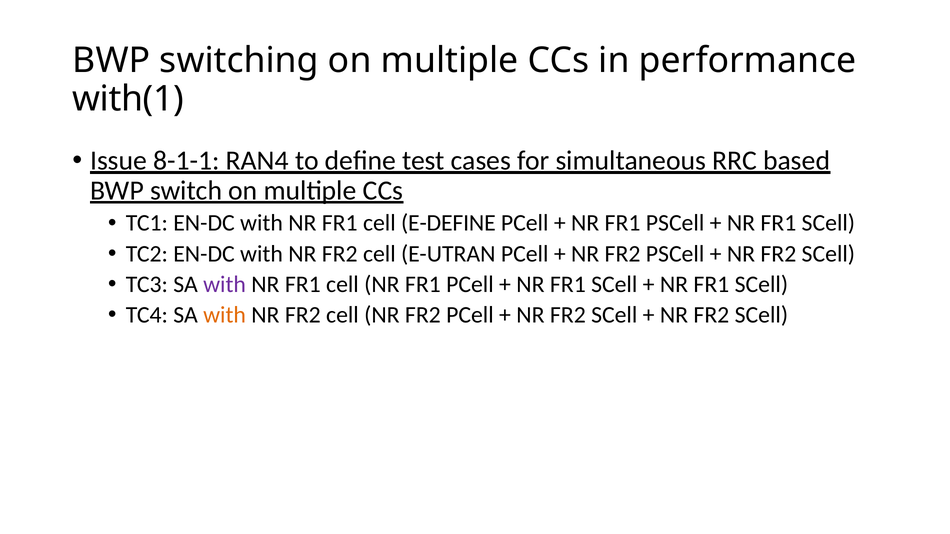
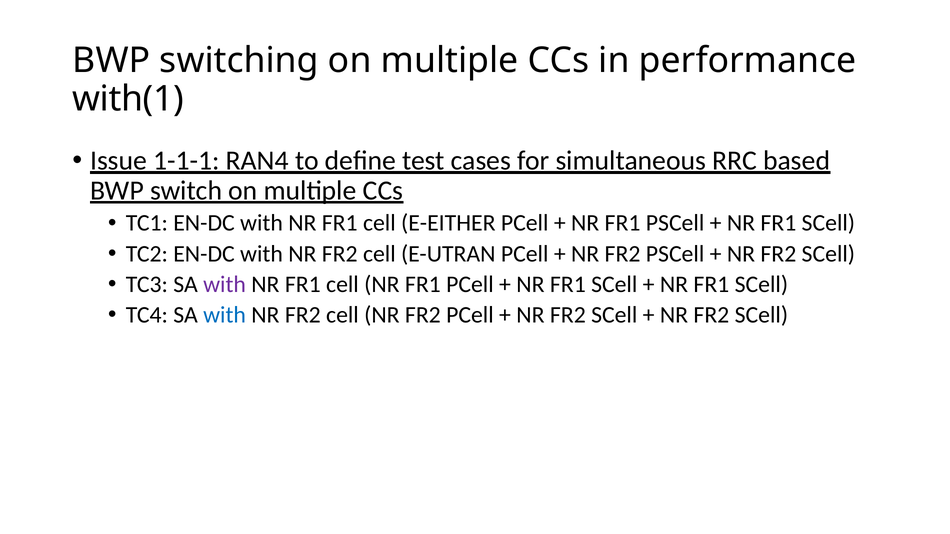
8-1-1: 8-1-1 -> 1-1-1 (186, 161)
E-DEFINE: E-DEFINE -> E-EITHER (448, 223)
with colour: orange -> blue (225, 315)
